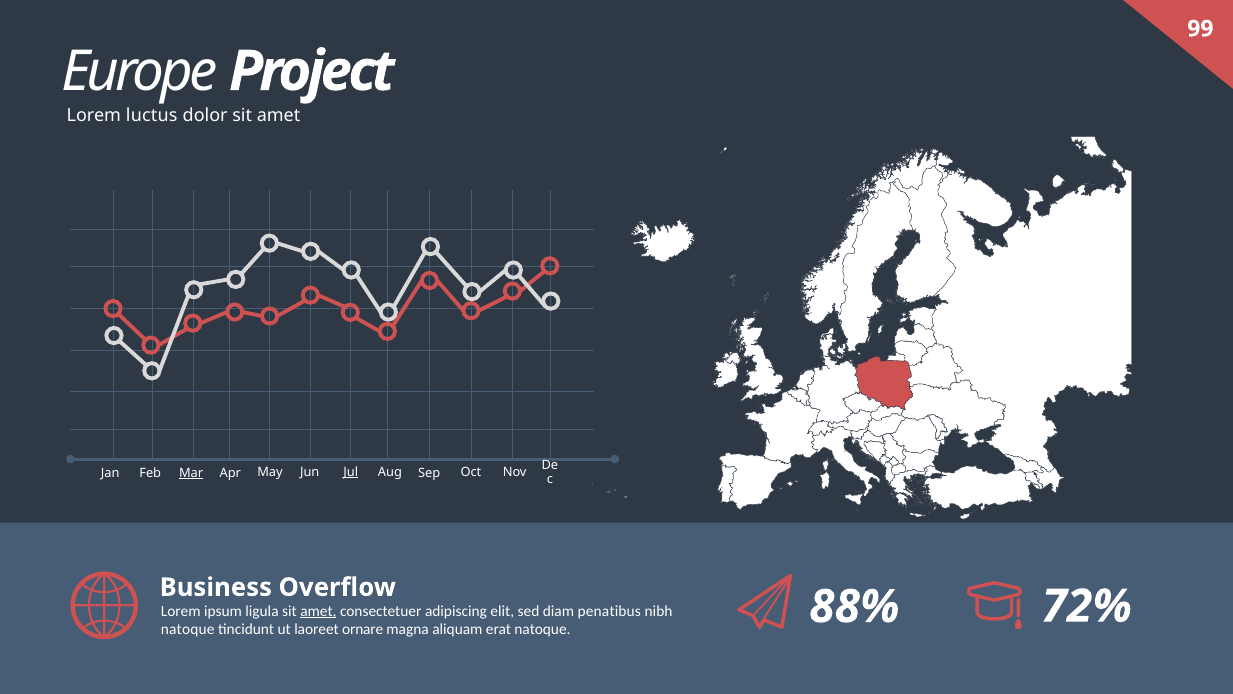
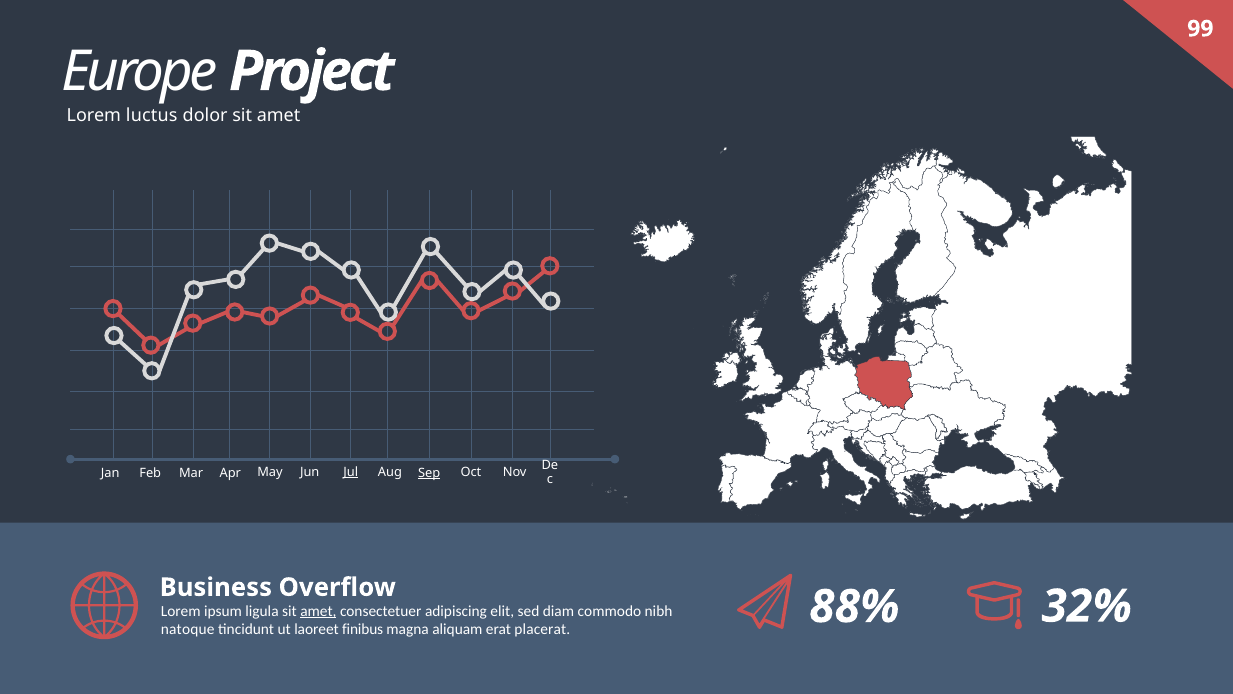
Sep underline: none -> present (429, 473)
Mar underline: present -> none (191, 473)
penatibus: penatibus -> commodo (609, 611)
ornare: ornare -> finibus (363, 629)
erat natoque: natoque -> placerat (542, 629)
72%: 72% -> 32% (1087, 606)
